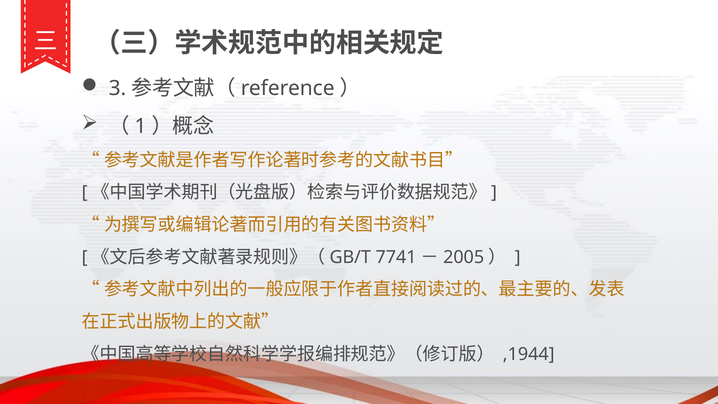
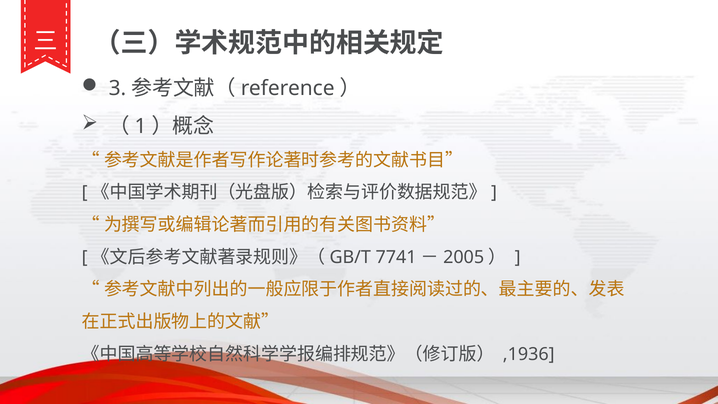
,1944: ,1944 -> ,1936 (529, 354)
